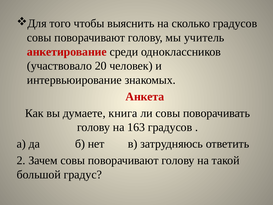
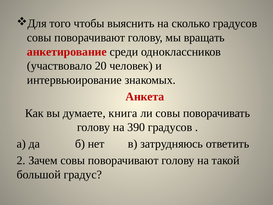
учитель: учитель -> вращать (204, 38)
163: 163 -> 390 (136, 127)
